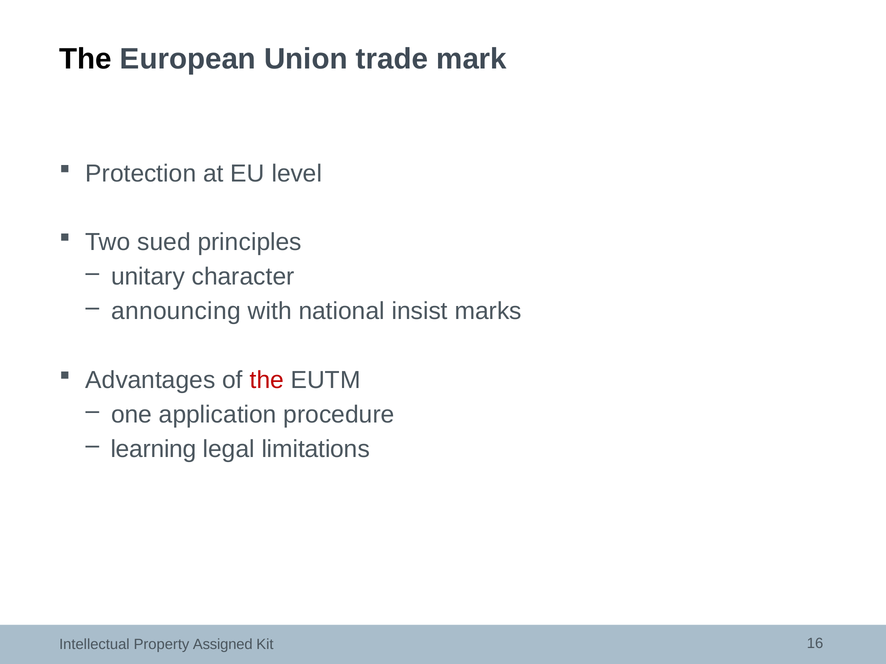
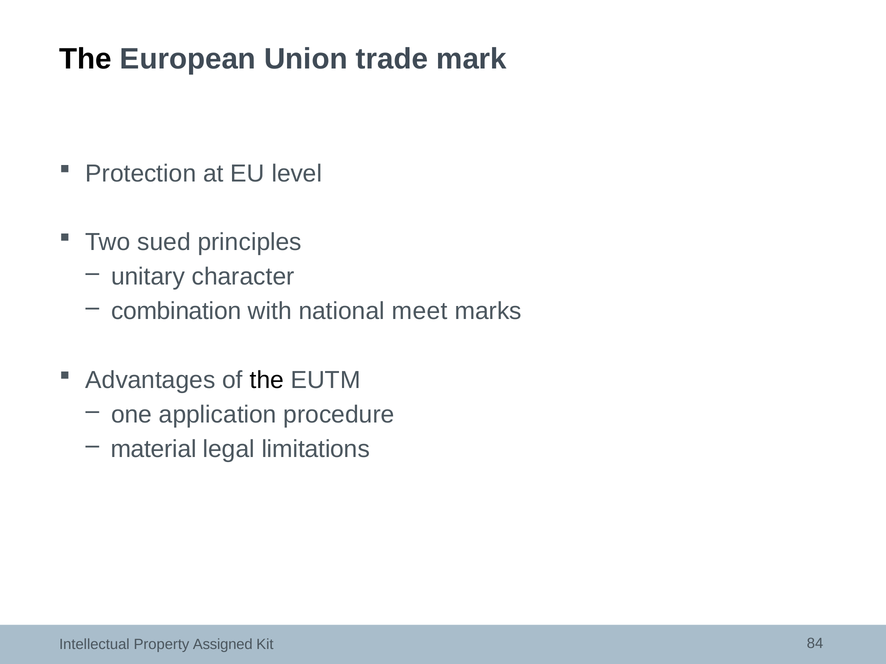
announcing: announcing -> combination (176, 311)
insist: insist -> meet (420, 311)
the colour: red -> black (267, 380)
learning: learning -> material (154, 449)
16: 16 -> 84 (815, 644)
